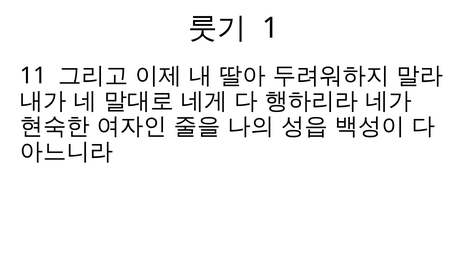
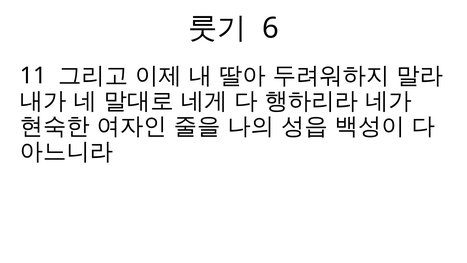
1: 1 -> 6 (271, 28)
